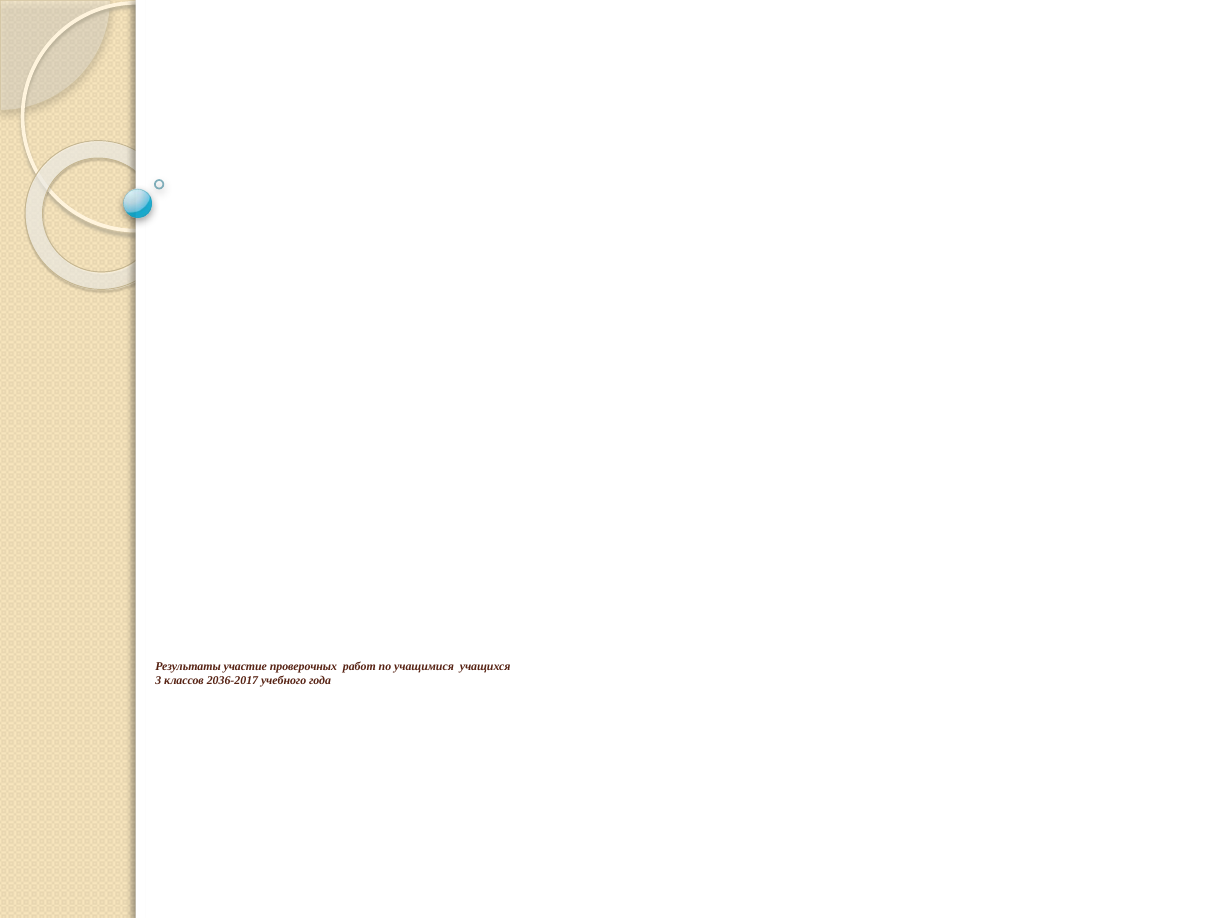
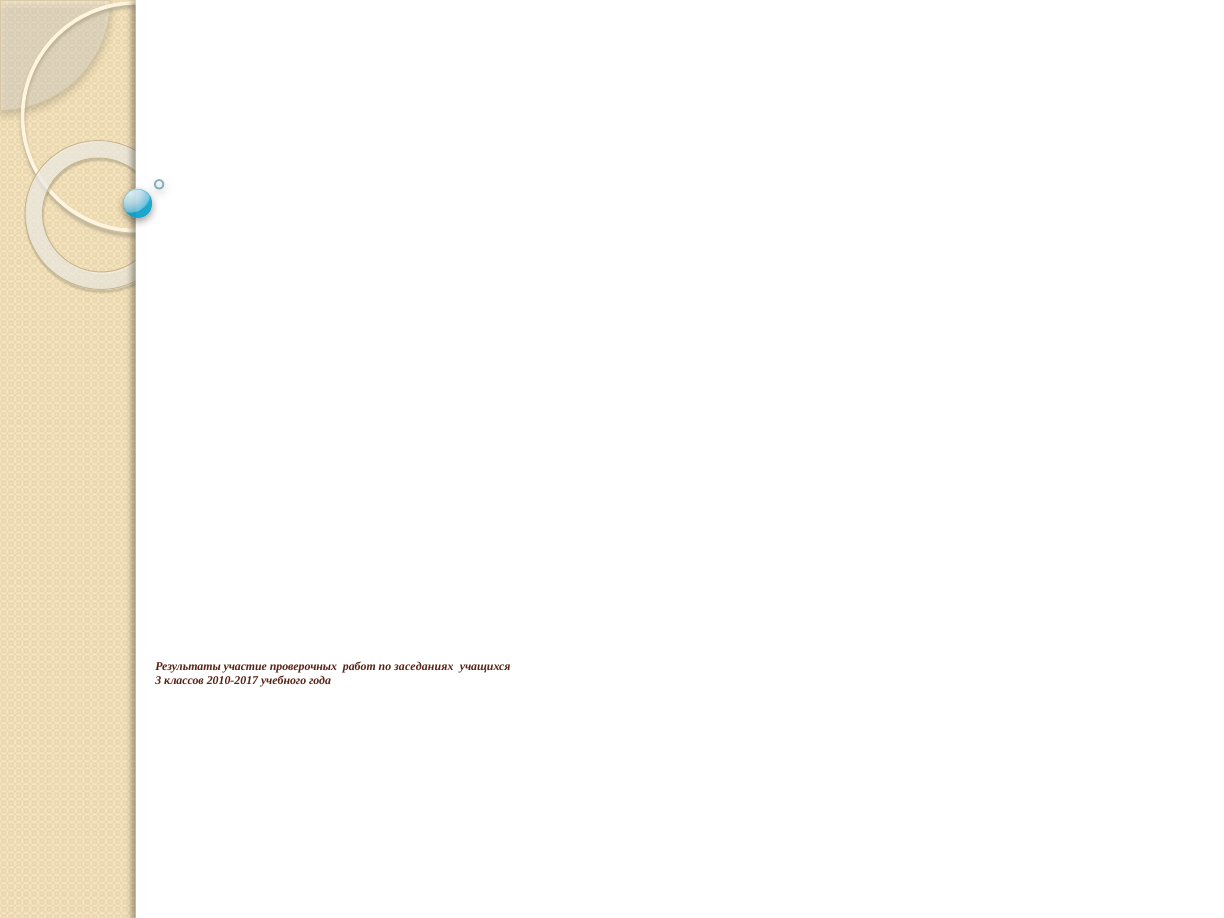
учащимися: учащимися -> заседаниях (424, 666)
2036-2017: 2036-2017 -> 2010-2017 (232, 680)
